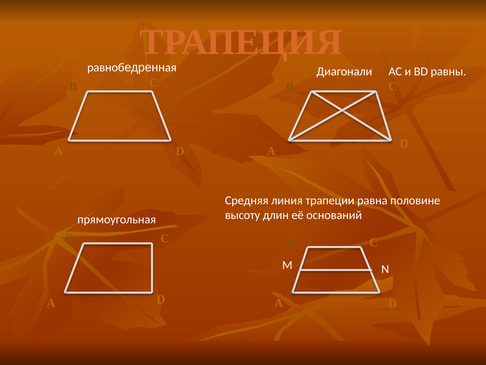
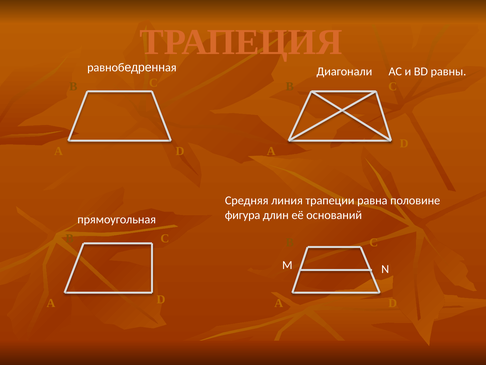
высоту: высоту -> фигура (243, 215)
